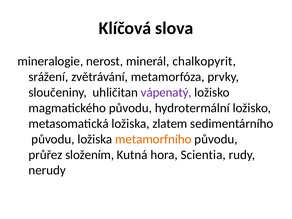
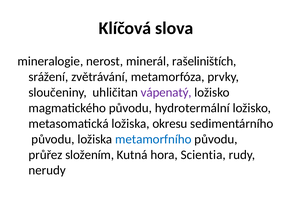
chalkopyrit: chalkopyrit -> rašeliništích (204, 61)
zlatem: zlatem -> okresu (170, 124)
metamorfního colour: orange -> blue (153, 139)
